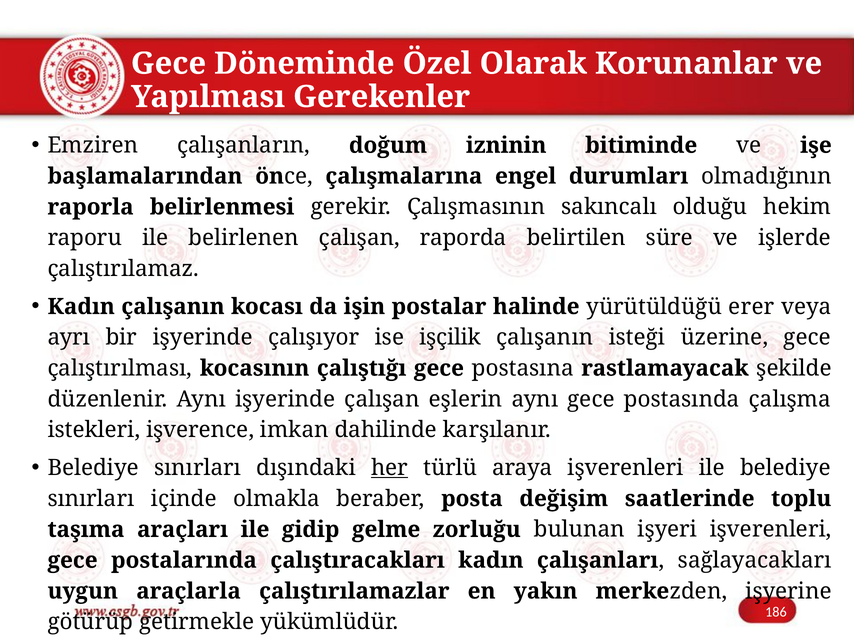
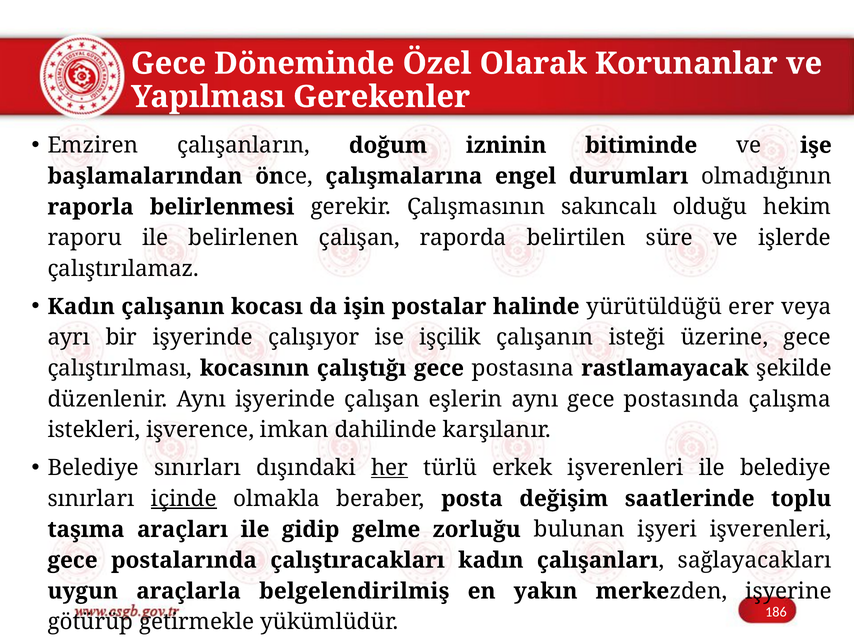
araya: araya -> erkek (522, 467)
içinde underline: none -> present (184, 498)
çalıştırılamazlar: çalıştırılamazlar -> belgelendirilmiş (354, 591)
